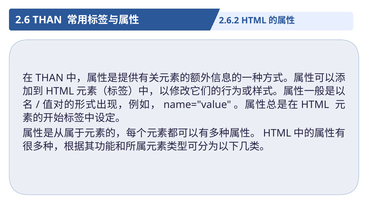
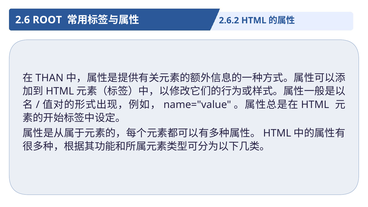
2.6 THAN: THAN -> ROOT (47, 20)
